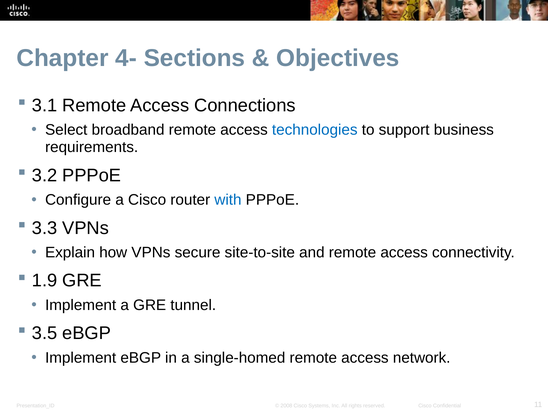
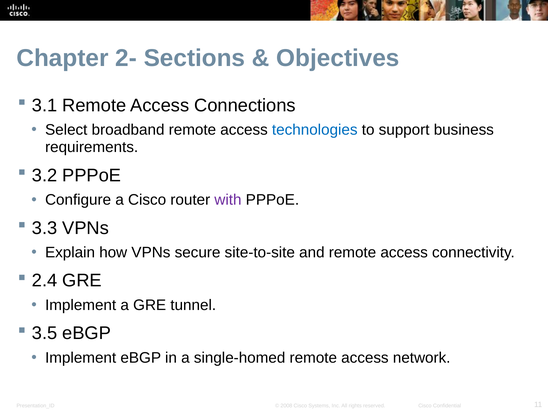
4-: 4- -> 2- (126, 58)
with colour: blue -> purple (228, 200)
1.9: 1.9 -> 2.4 (45, 281)
